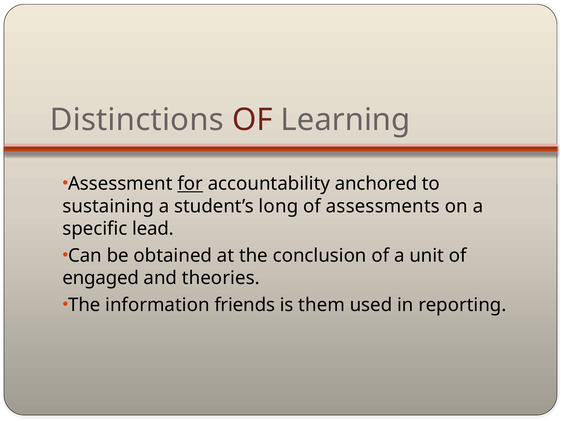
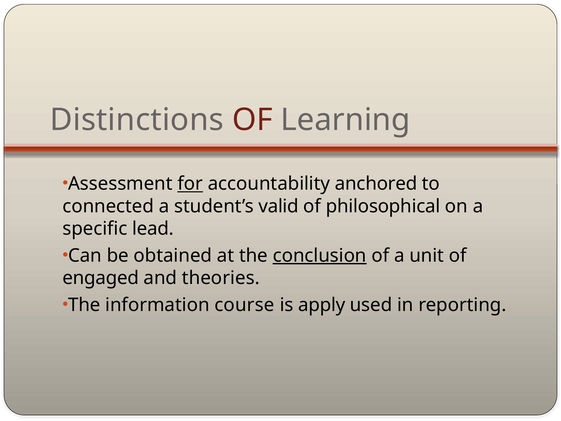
sustaining: sustaining -> connected (108, 206)
long: long -> valid (279, 206)
assessments: assessments -> philosophical (383, 206)
conclusion underline: none -> present (320, 255)
friends: friends -> course (245, 305)
them: them -> apply (322, 305)
